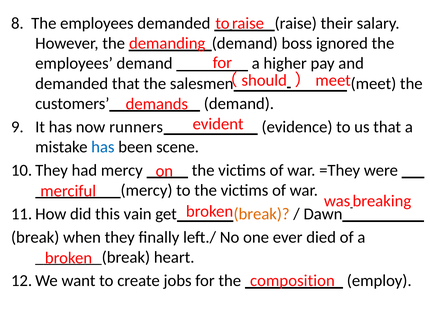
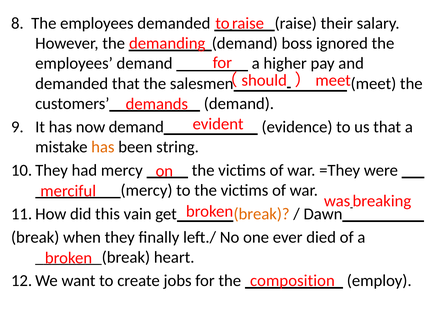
now runners: runners -> demand (136, 127)
has colour: blue -> orange (103, 147)
scene: scene -> string (178, 147)
